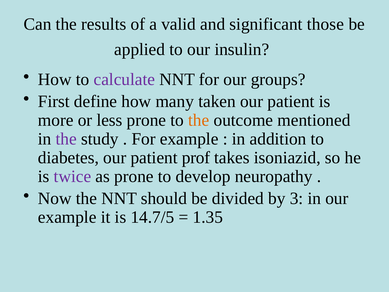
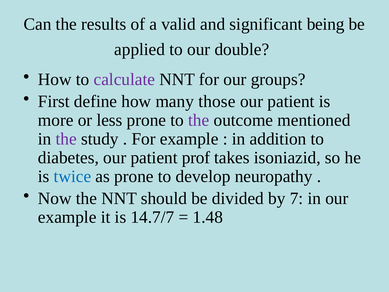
those: those -> being (326, 24)
insulin: insulin -> double (242, 49)
taken: taken -> those (217, 101)
the colour: orange -> purple (199, 120)
twice colour: purple -> blue (72, 176)
3: 3 -> 7 (297, 198)
14.7/5: 14.7/5 -> 14.7/7 (152, 217)
1.35: 1.35 -> 1.48 (208, 217)
